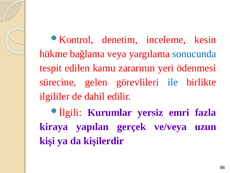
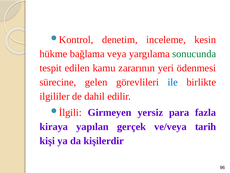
sonucunda colour: blue -> green (194, 54)
Kurumlar: Kurumlar -> Girmeyen (110, 112)
emri: emri -> para (179, 112)
uzun: uzun -> tarih (206, 126)
